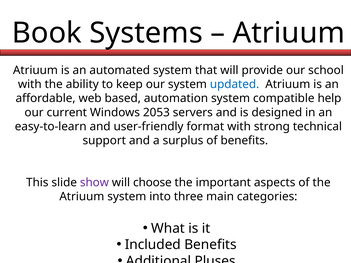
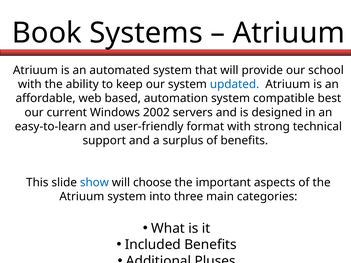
help: help -> best (329, 98)
2053: 2053 -> 2002 (156, 113)
show colour: purple -> blue (94, 183)
